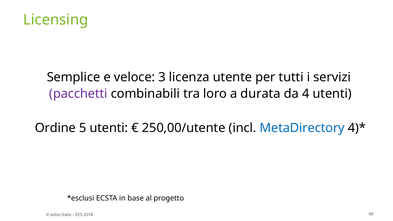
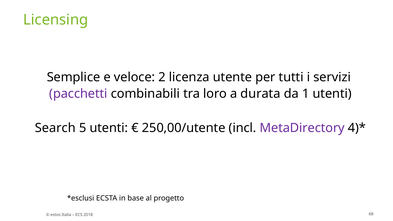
3: 3 -> 2 (162, 77)
4: 4 -> 1 (306, 94)
Ordine: Ordine -> Search (55, 128)
MetaDirectory colour: blue -> purple (302, 128)
